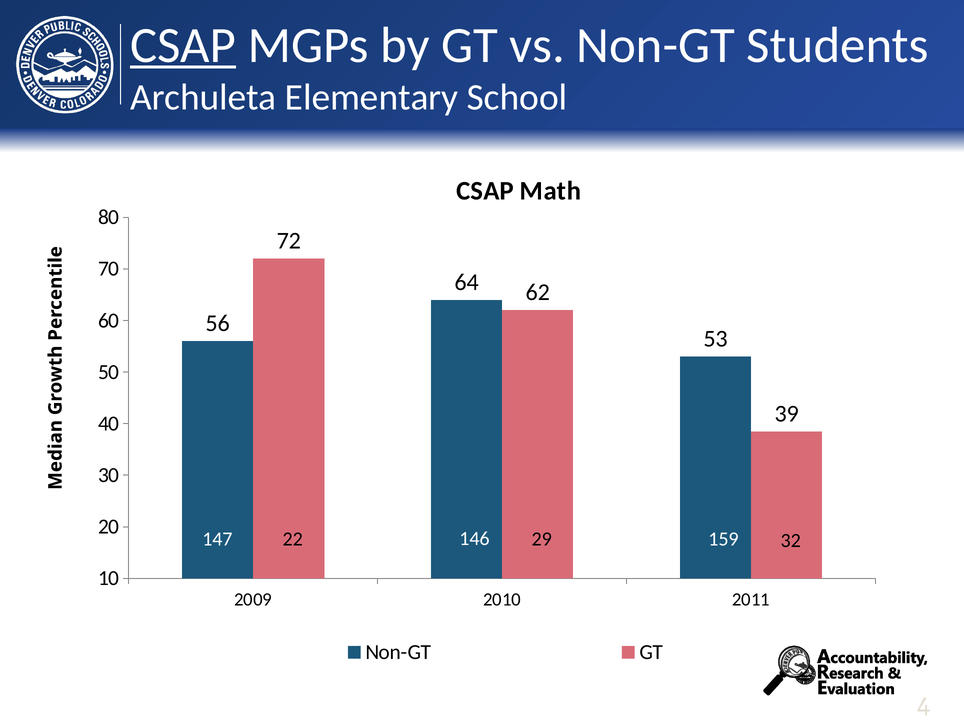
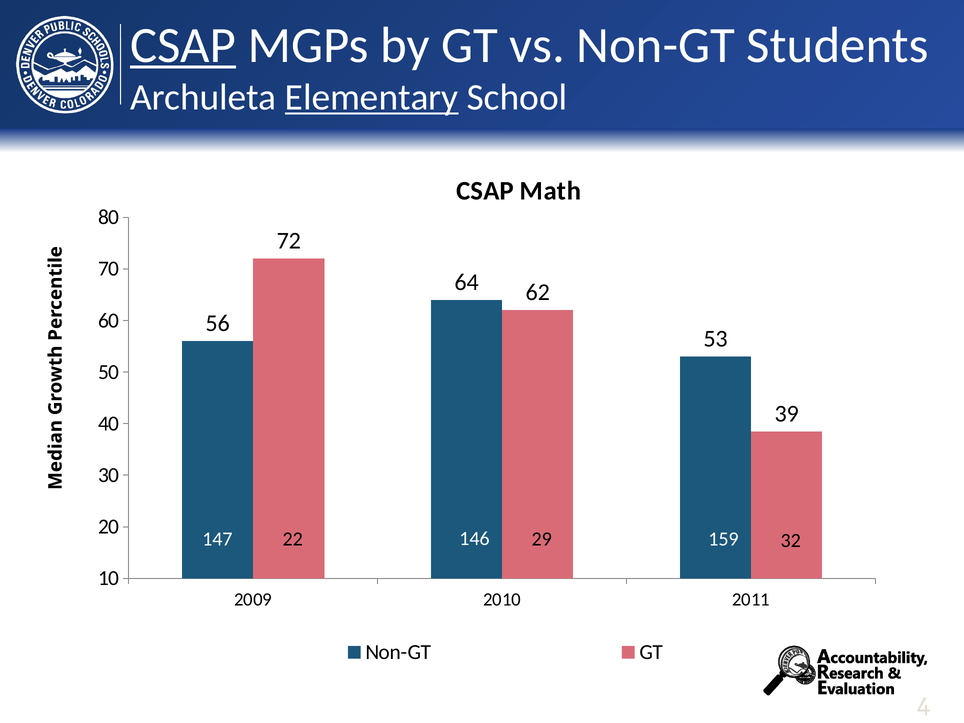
Elementary underline: none -> present (372, 97)
